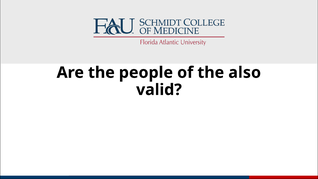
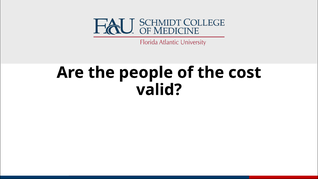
also: also -> cost (245, 73)
